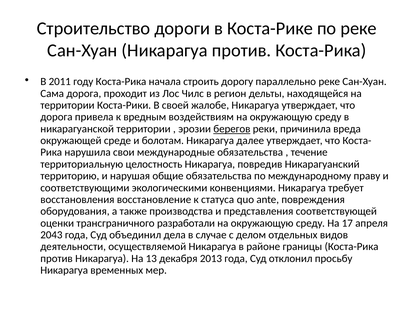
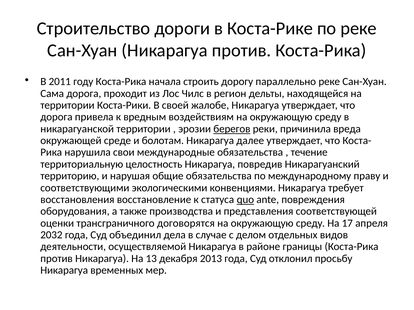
quo underline: none -> present (245, 200)
разработали: разработали -> договорятся (186, 223)
2043: 2043 -> 2032 (51, 235)
